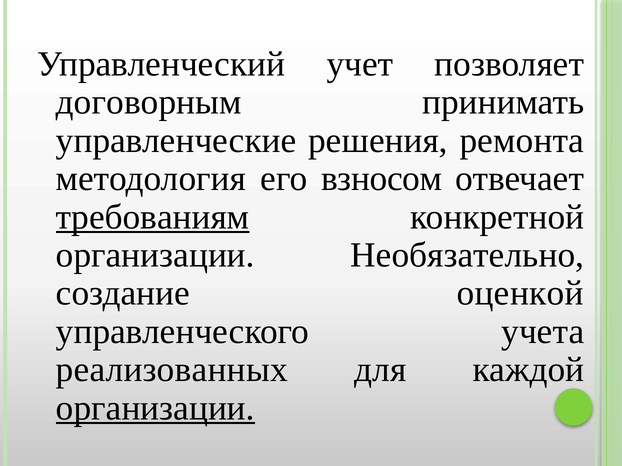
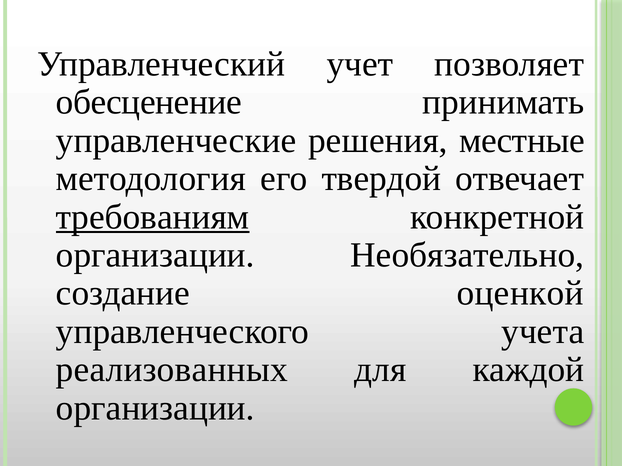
договорным: договорным -> обесценение (149, 102)
ремонта: ремонта -> местные (522, 141)
взносом: взносом -> твердой (381, 179)
организации underline: present -> none (155, 408)
